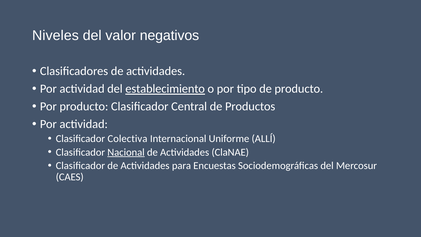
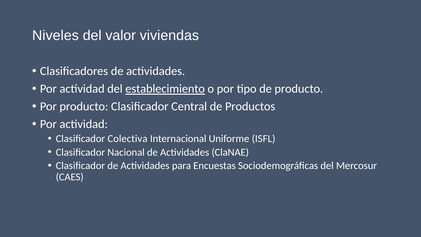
negativos: negativos -> viviendas (169, 35)
ALLÍ: ALLÍ -> ISFL (264, 139)
Nacional underline: present -> none (126, 152)
